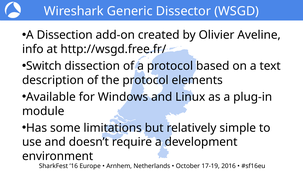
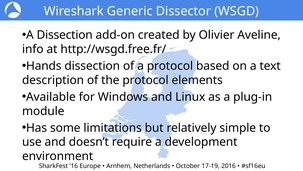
Switch: Switch -> Hands (44, 66)
